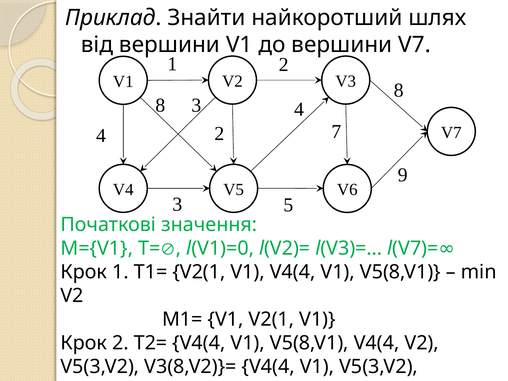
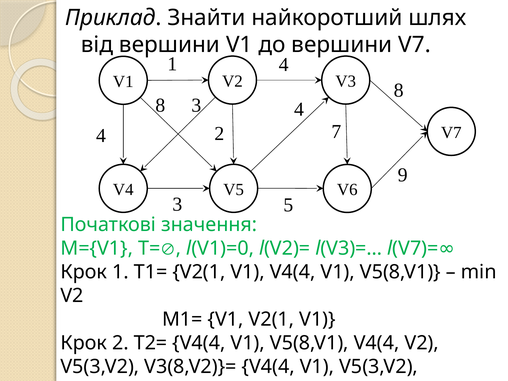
1 2: 2 -> 4 (284, 65)
